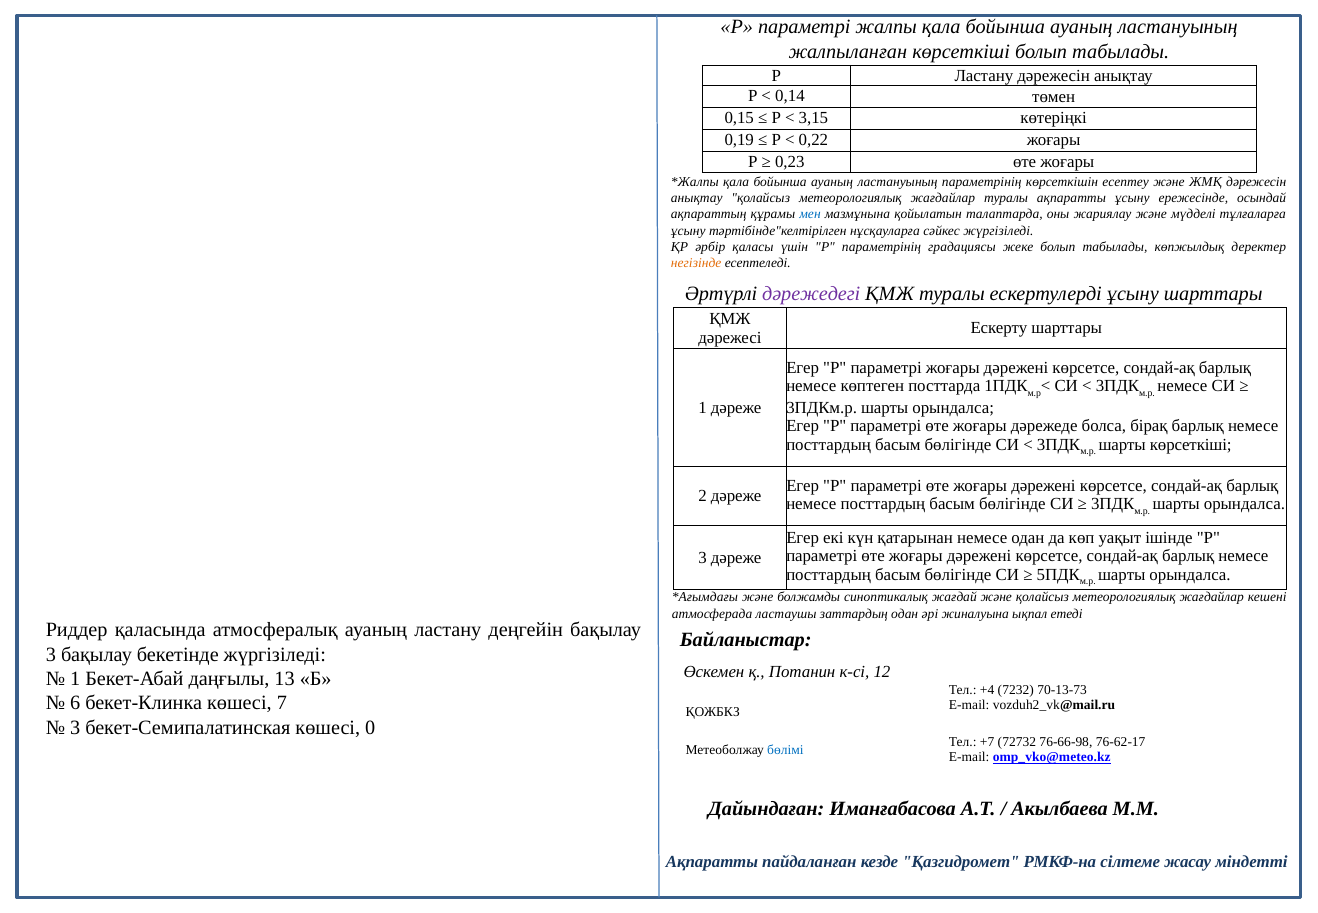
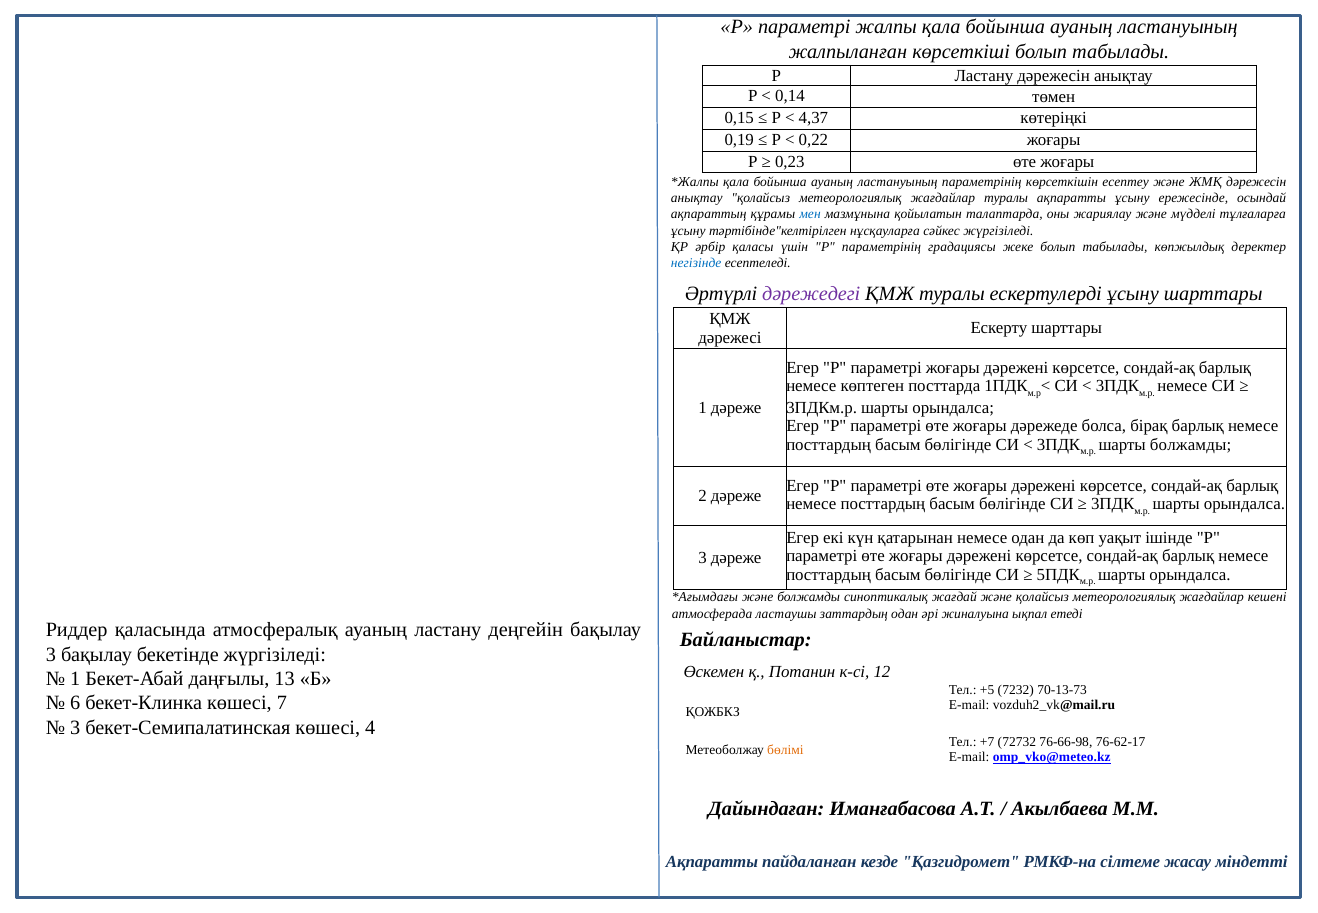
3,15: 3,15 -> 4,37 (813, 118)
негізінде colour: orange -> blue (696, 263)
шарты көрсеткіші: көрсеткіші -> болжамды (1191, 445)
+4: +4 -> +5 (987, 689)
0: 0 -> 4 (370, 727)
бөлімі colour: blue -> orange (785, 749)
